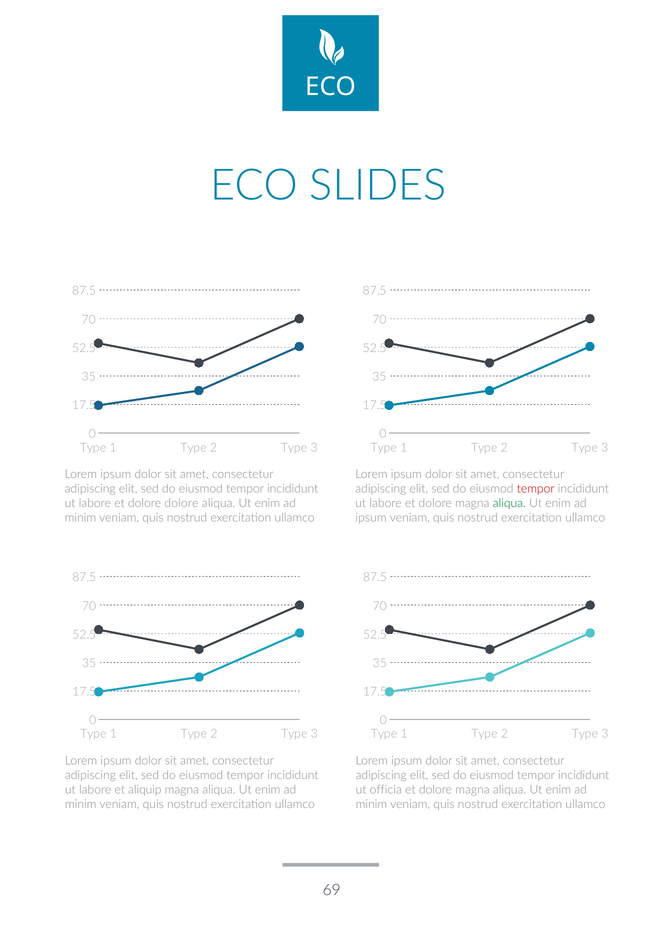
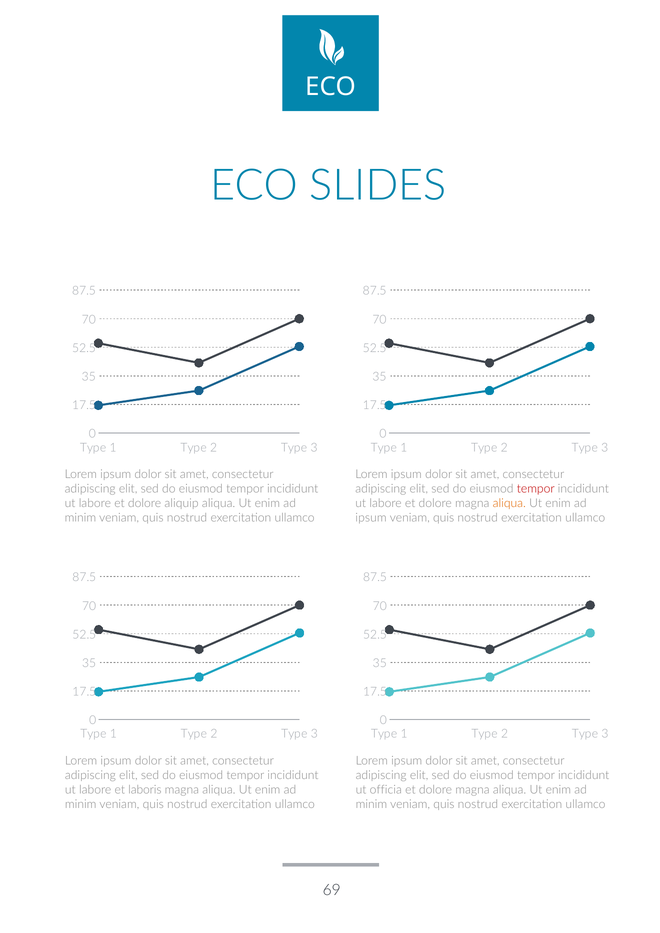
dolore dolore: dolore -> aliquip (182, 503)
aliqua colour: green -> orange (509, 503)
aliquip: aliquip -> laboris (145, 790)
